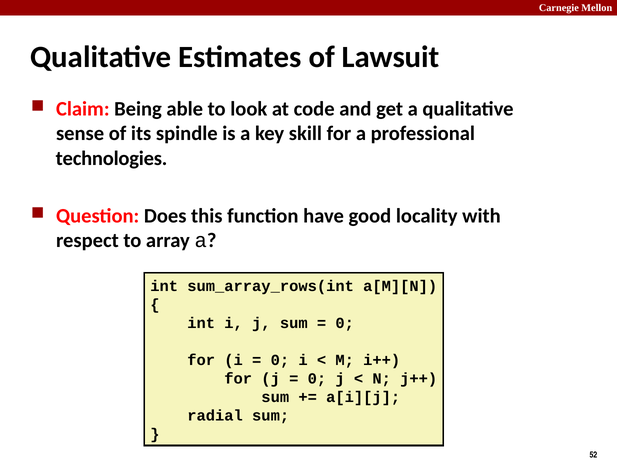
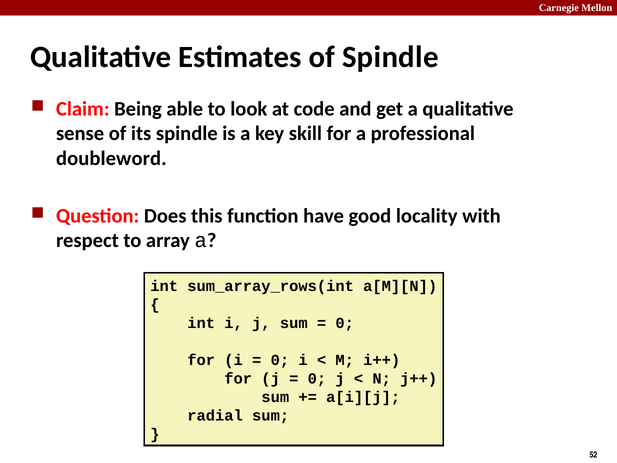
of Lawsuit: Lawsuit -> Spindle (390, 57)
technologies: technologies -> doubleword (111, 158)
